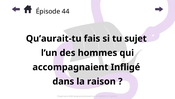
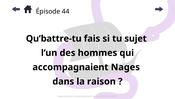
Qu’aurait-tu: Qu’aurait-tu -> Qu’battre-tu (54, 38)
Infligé: Infligé -> Nages (125, 67)
